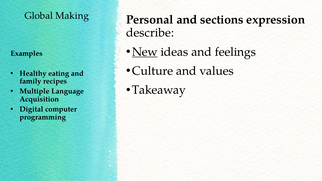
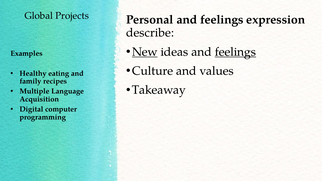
Making: Making -> Projects (72, 16)
Personal and sections: sections -> feelings (222, 20)
feelings underline: none -> present (235, 52)
